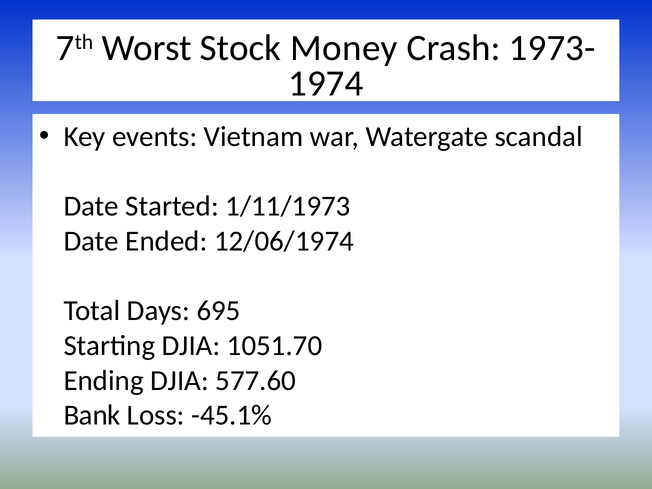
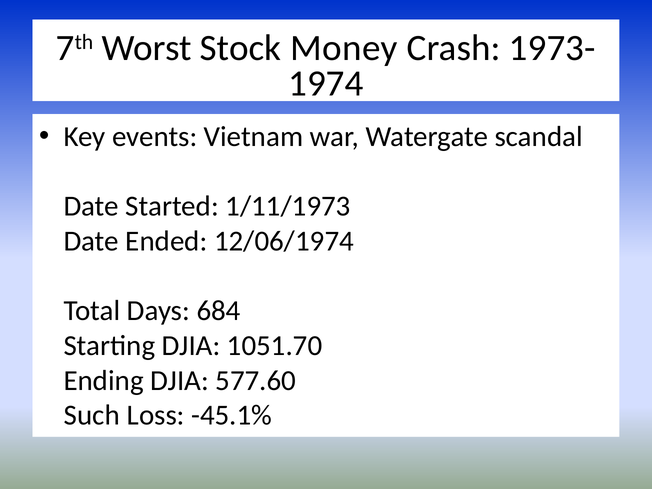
695: 695 -> 684 (219, 311)
Bank: Bank -> Such (92, 415)
